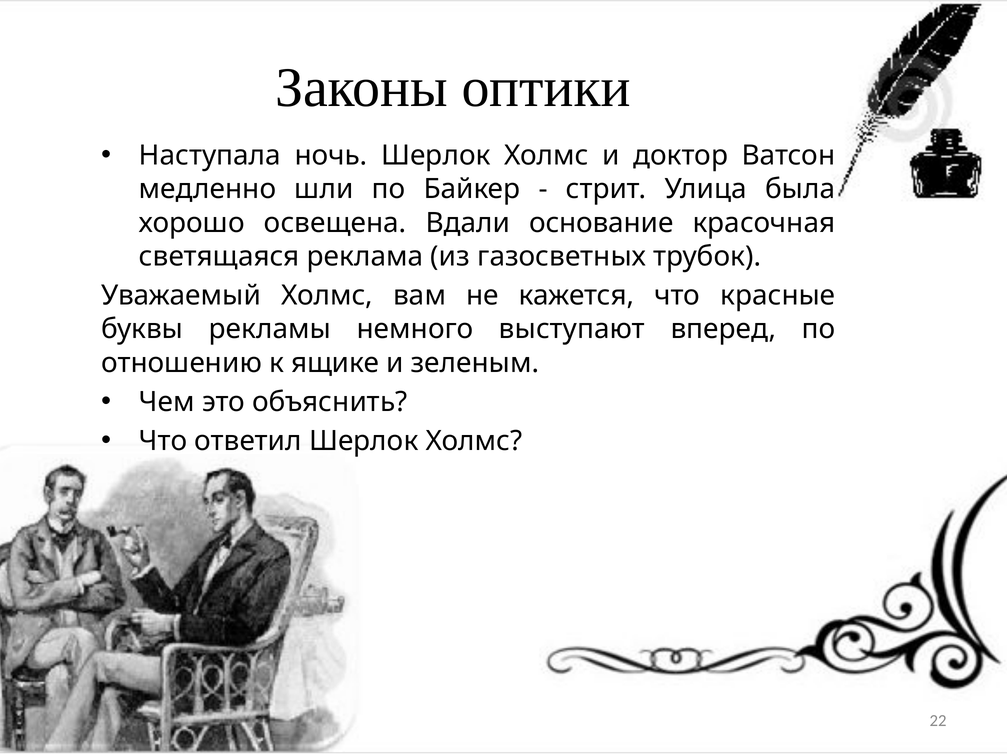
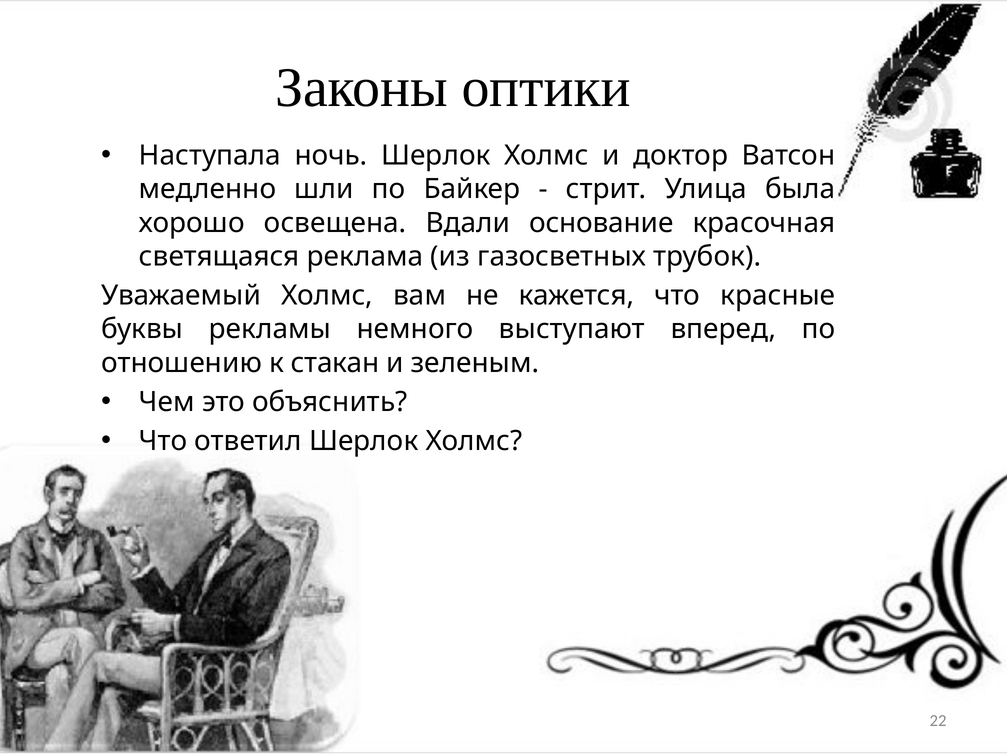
ящике: ящике -> стакан (335, 363)
